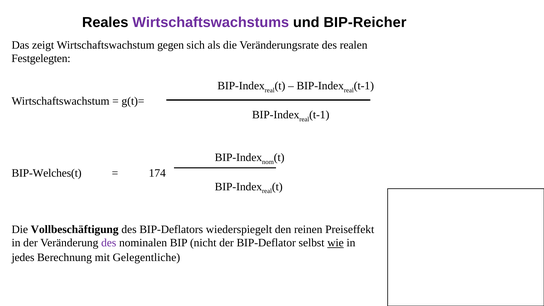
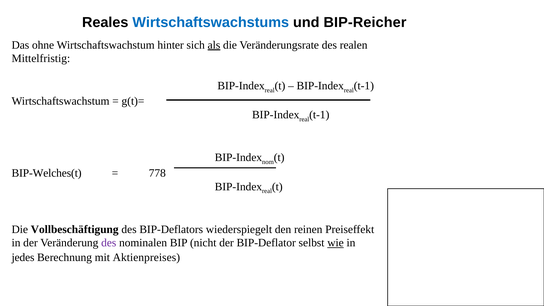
Wirtschaftswachstums colour: purple -> blue (211, 22)
zeigt: zeigt -> ohne (43, 45)
gegen: gegen -> hinter (171, 45)
als underline: none -> present (214, 45)
Festgelegten: Festgelegten -> Mittelfristig (41, 59)
174: 174 -> 778 (157, 173)
Gelegentliche: Gelegentliche -> Aktienpreises (146, 257)
